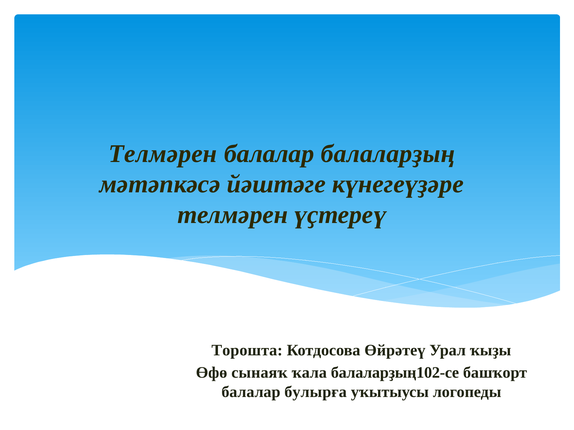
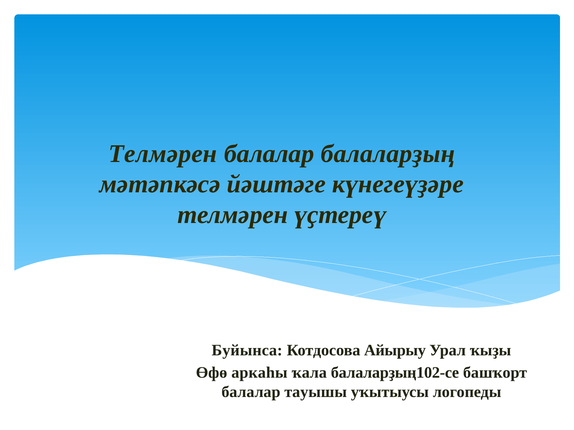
Торошта: Торошта -> Буйынса (247, 351)
Өйрәтеү: Өйрәтеү -> Айырыу (395, 351)
сынаяҡ: сынаяҡ -> аркаһы (259, 373)
булырға: булырға -> тауышы (316, 392)
